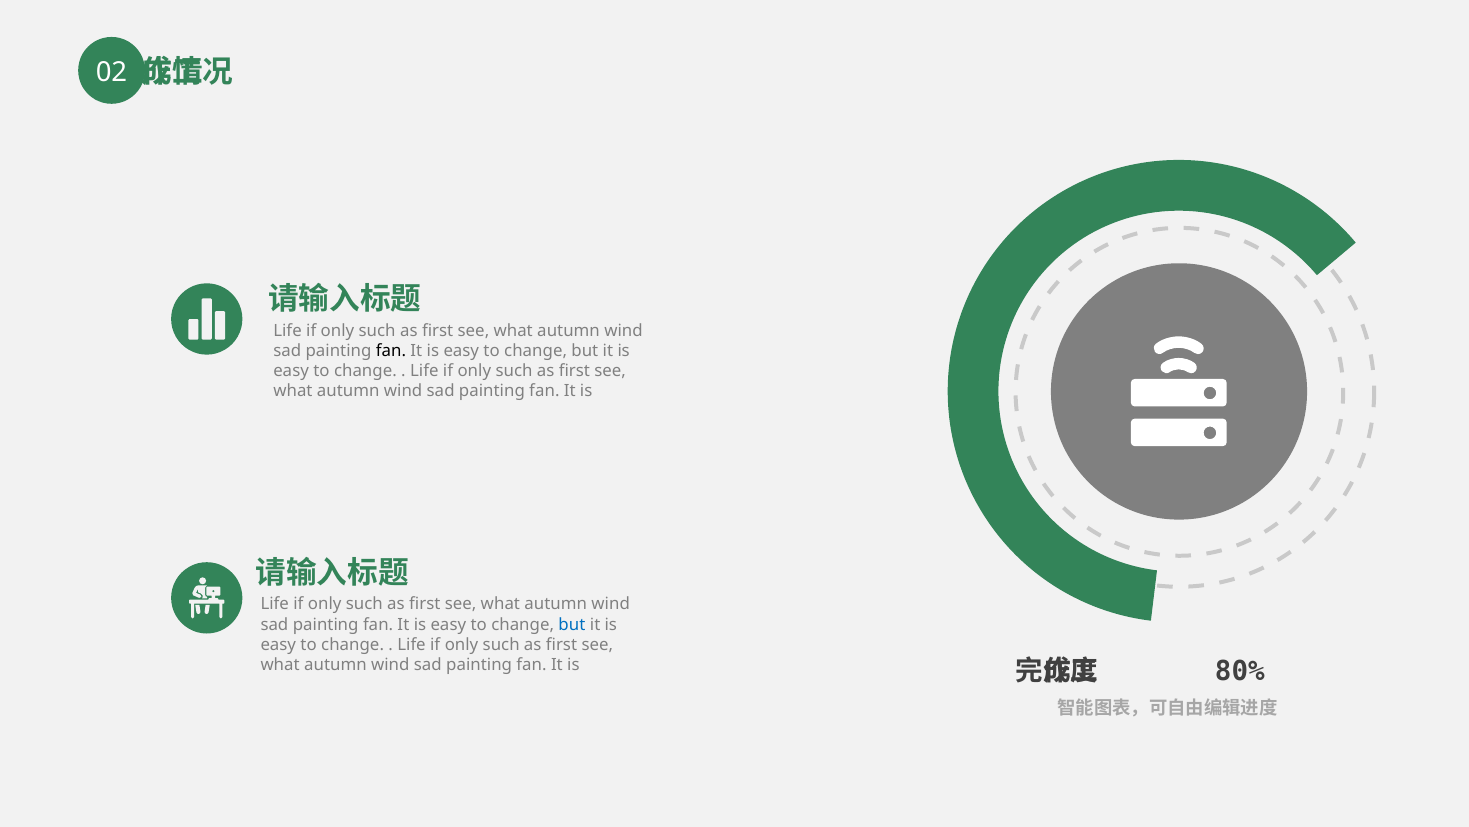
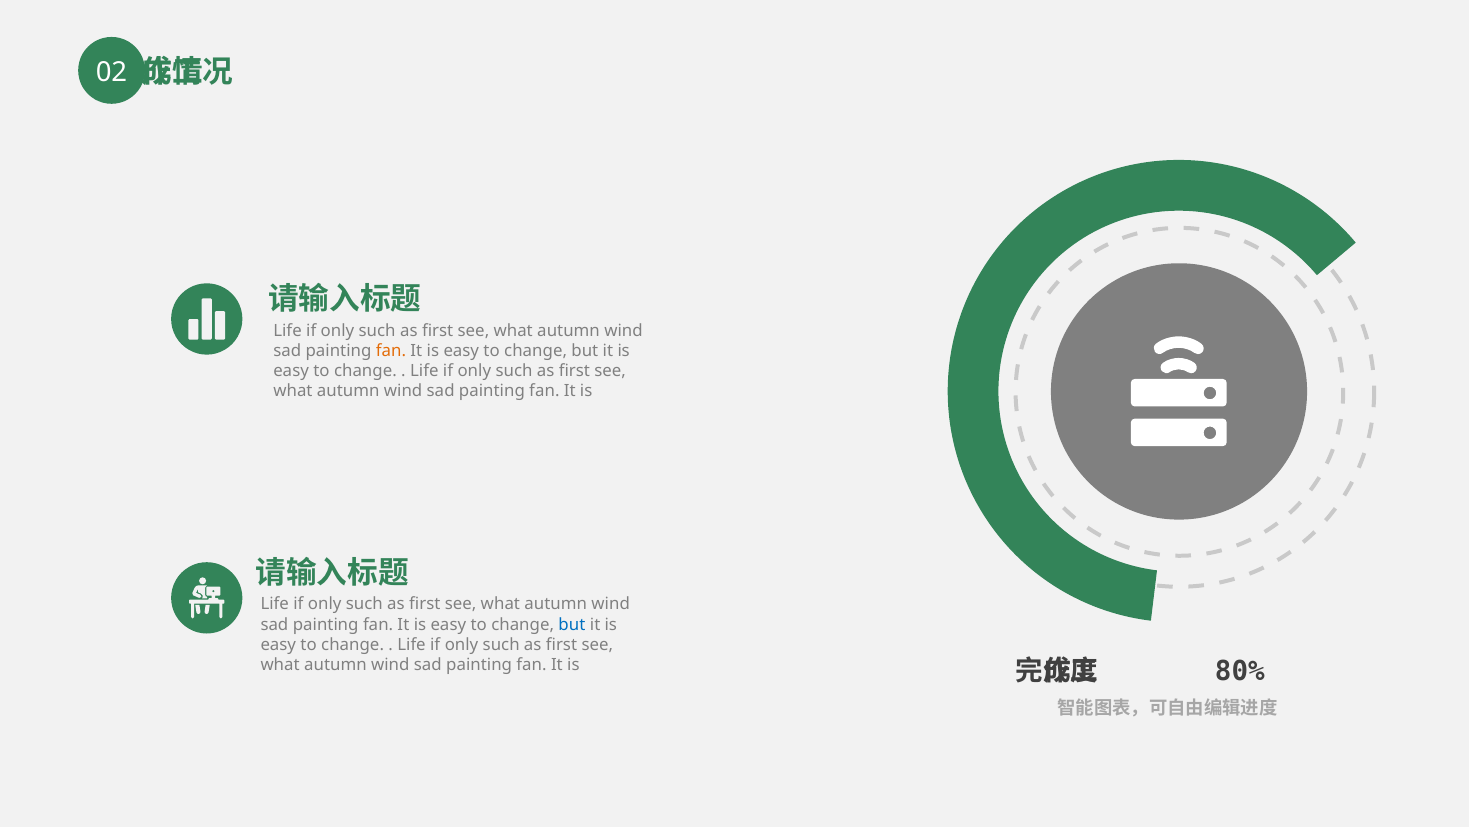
fan colour: black -> orange (391, 350)
